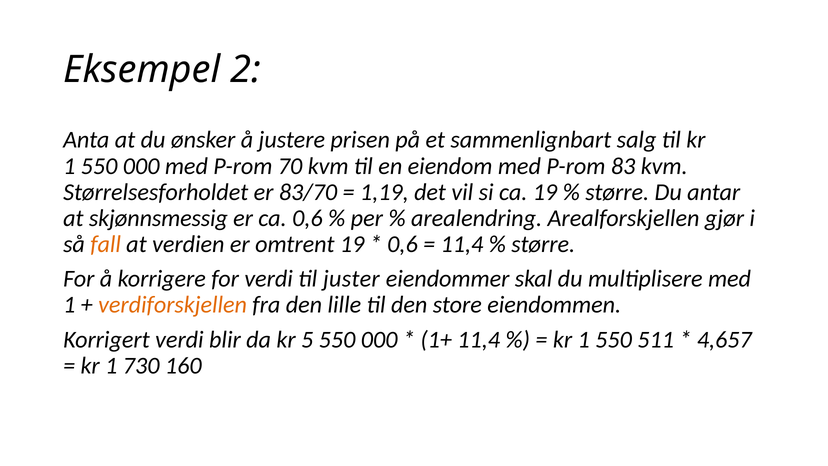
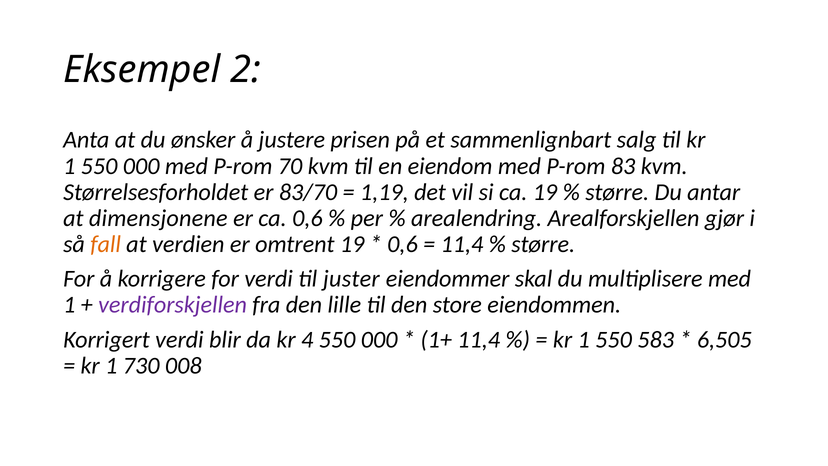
skjønnsmessig: skjønnsmessig -> dimensjonene (158, 218)
verdiforskjellen colour: orange -> purple (173, 305)
5: 5 -> 4 (307, 339)
511: 511 -> 583 (656, 339)
4,657: 4,657 -> 6,505 (724, 339)
160: 160 -> 008 (183, 366)
